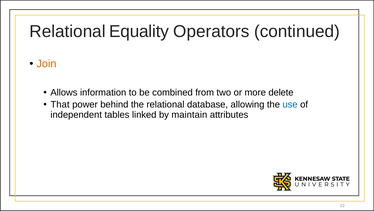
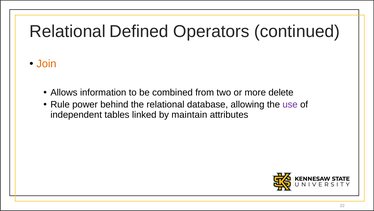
Equality: Equality -> Defined (139, 31)
That: That -> Rule (60, 104)
use colour: blue -> purple (290, 104)
